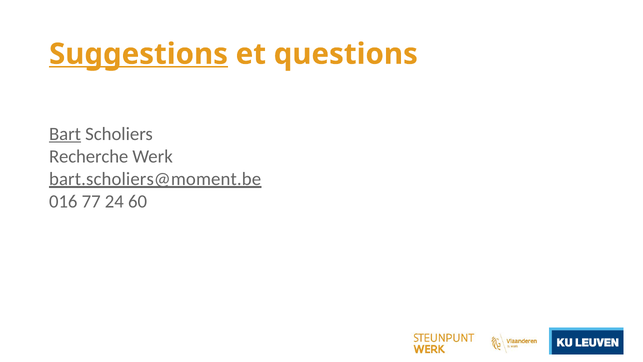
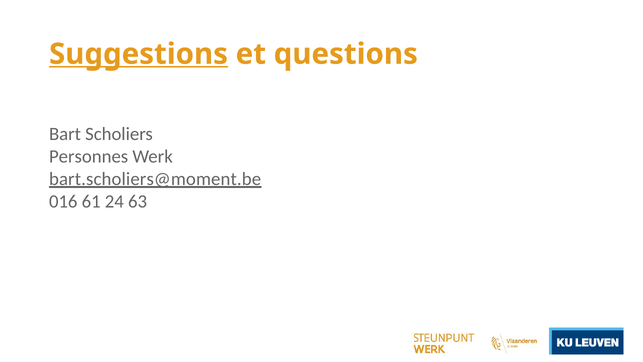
Bart underline: present -> none (65, 134)
Recherche: Recherche -> Personnes (89, 156)
77: 77 -> 61 (91, 201)
60: 60 -> 63 (138, 201)
